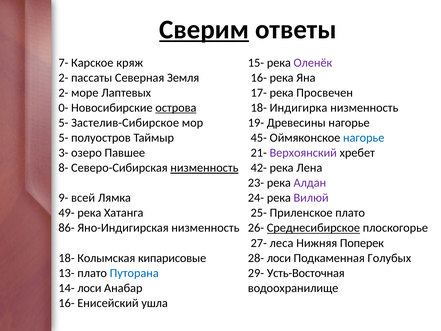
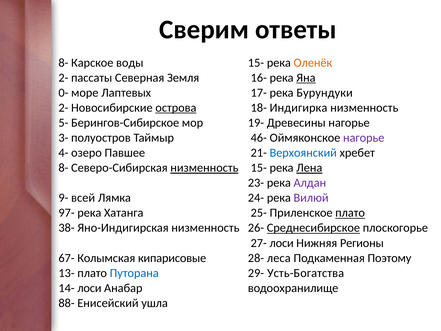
Сверим underline: present -> none (204, 29)
7-: 7- -> 8- (63, 63)
кряж: кряж -> воды (130, 63)
Оленёк colour: purple -> orange (313, 63)
Яна underline: none -> present (306, 78)
2-: 2- -> 0- (63, 93)
Просвечен: Просвечен -> Бурундуки (325, 93)
0-: 0- -> 2- (63, 108)
Застелив-Сибирское: Застелив-Сибирское -> Берингов-Сибирское (125, 123)
5-: 5- -> 3- (63, 138)
45-: 45- -> 46- (259, 138)
нагорье colour: blue -> purple (364, 138)
3-: 3- -> 4- (63, 153)
Верхоянский colour: purple -> blue (303, 153)
42-: 42- -> 15- (259, 168)
Лена underline: none -> present (309, 168)
49-: 49- -> 97- (67, 213)
плато underline: none -> present (350, 213)
86-: 86- -> 38- (67, 228)
27- леса: леса -> лоси (282, 243)
Поперек: Поперек -> Регионы (362, 243)
18-: 18- -> 67- (67, 258)
28- лоси: лоси -> леса (279, 258)
Голубых: Голубых -> Поэтому (389, 258)
Усть-Восточная: Усть-Восточная -> Усть-Богатства (306, 273)
16-: 16- -> 88- (67, 303)
